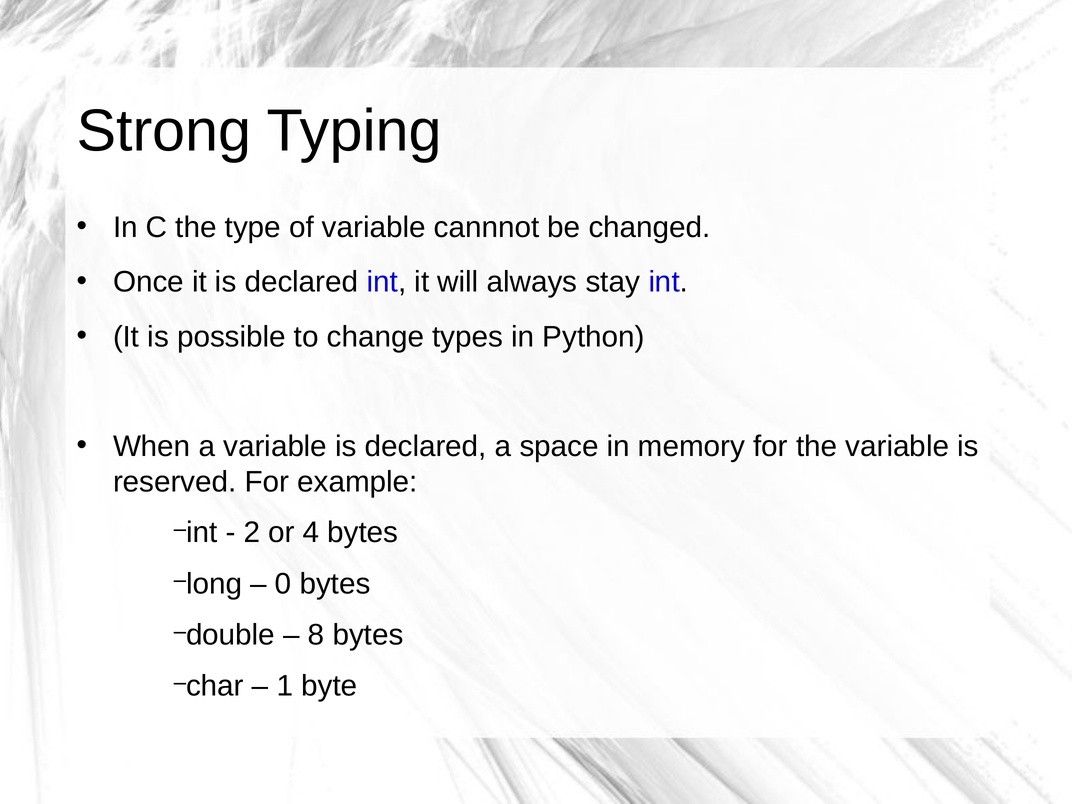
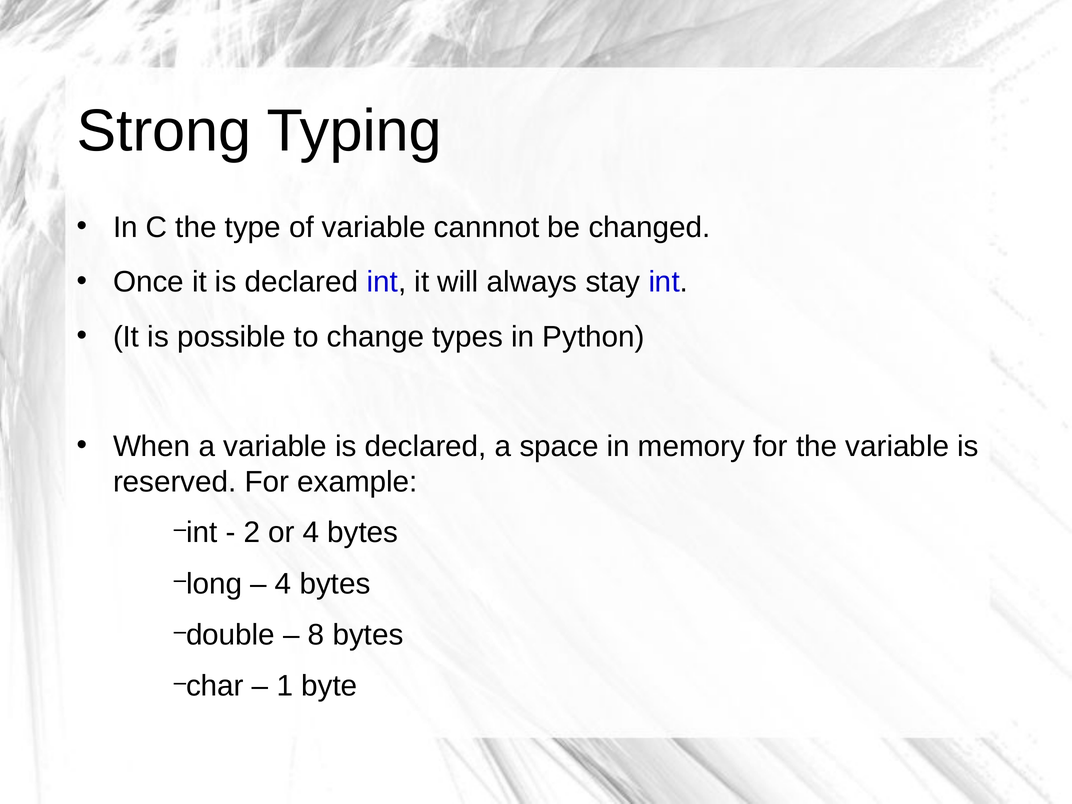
0: 0 -> 4 (283, 584)
